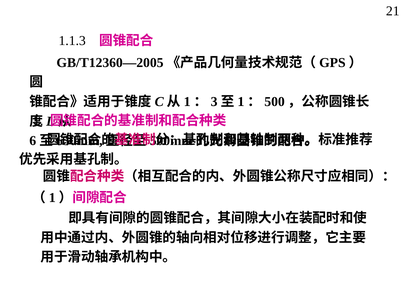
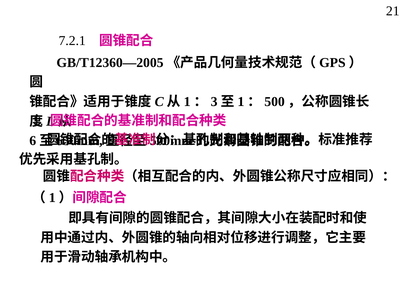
1.1.3: 1.1.3 -> 7.2.1 (72, 41)
